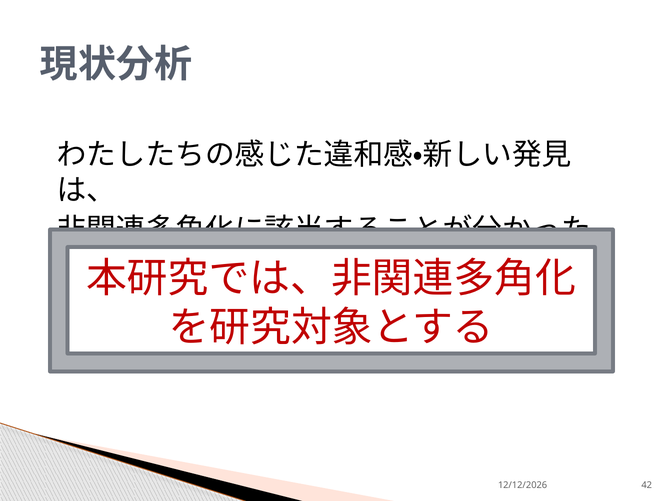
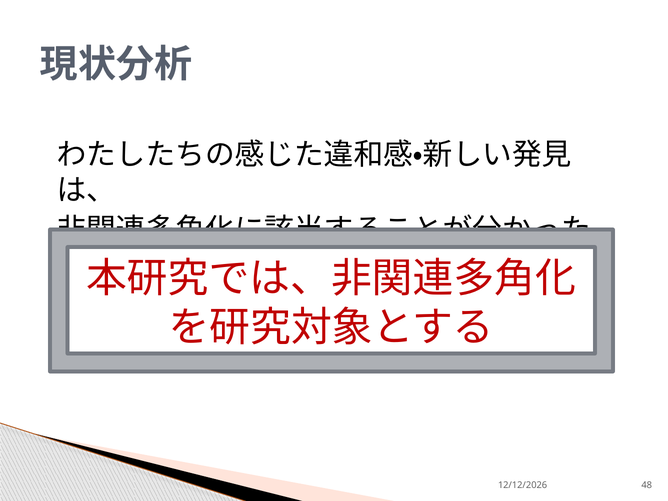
42: 42 -> 48 (647, 485)
